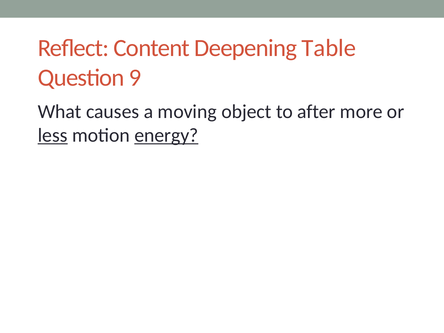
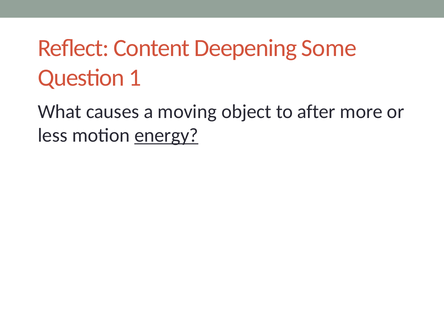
Table: Table -> Some (329, 48)
9: 9 -> 1 (135, 78)
less underline: present -> none (53, 135)
